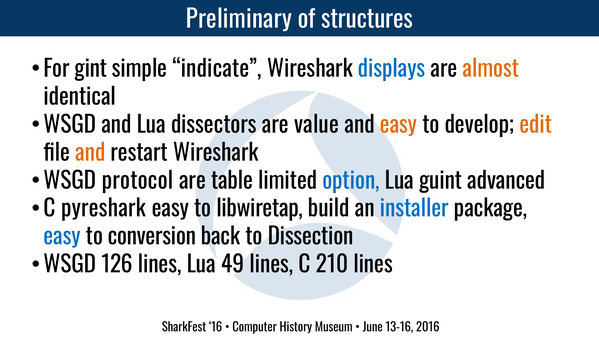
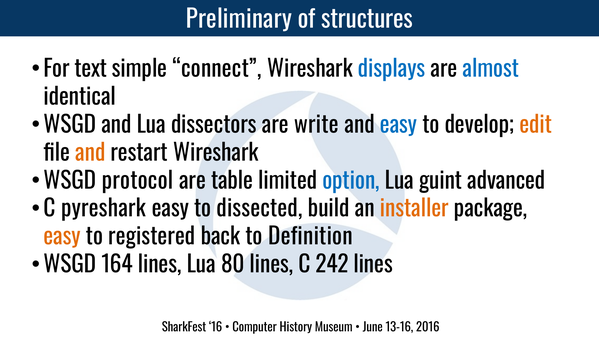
gint: gint -> text (91, 69)
indicate: indicate -> connect (217, 69)
almost colour: orange -> blue (491, 69)
value: value -> write (316, 125)
easy colour: orange -> blue (399, 125)
libwiretap: libwiretap -> dissected (259, 209)
installer colour: blue -> orange (414, 209)
easy colour: blue -> orange (62, 237)
conversion: conversion -> registered (152, 237)
Dissection: Dissection -> Definition (310, 237)
126: 126 -> 164 (117, 265)
49: 49 -> 80 (233, 265)
210: 210 -> 242 (332, 265)
